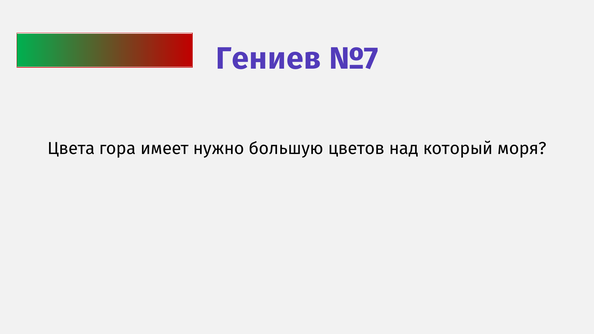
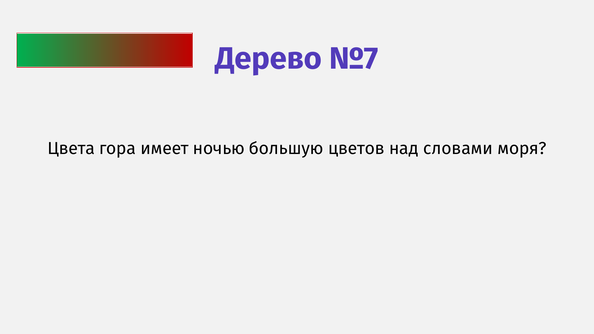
Гениев: Гениев -> Дерево (269, 59)
нужно: нужно -> ночью (219, 148)
который: который -> словами (458, 148)
